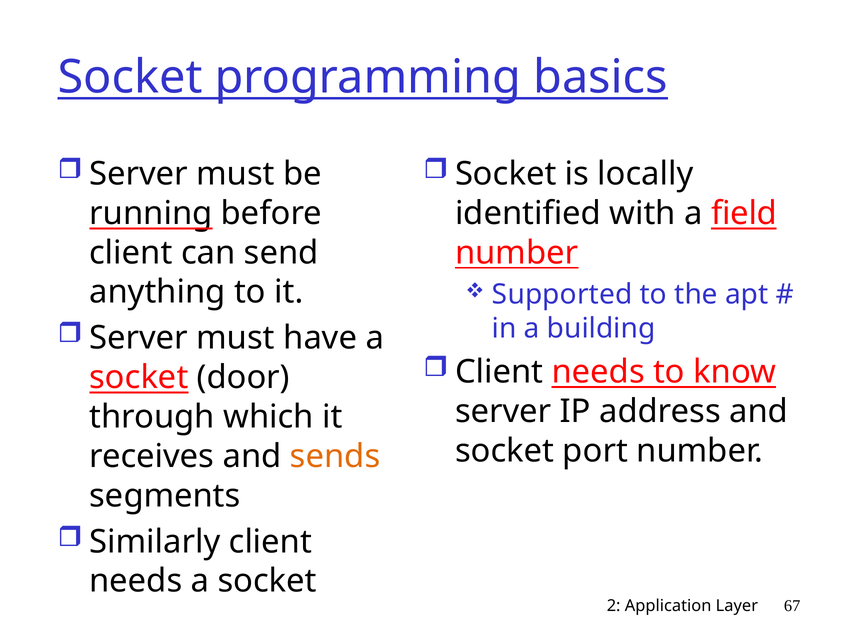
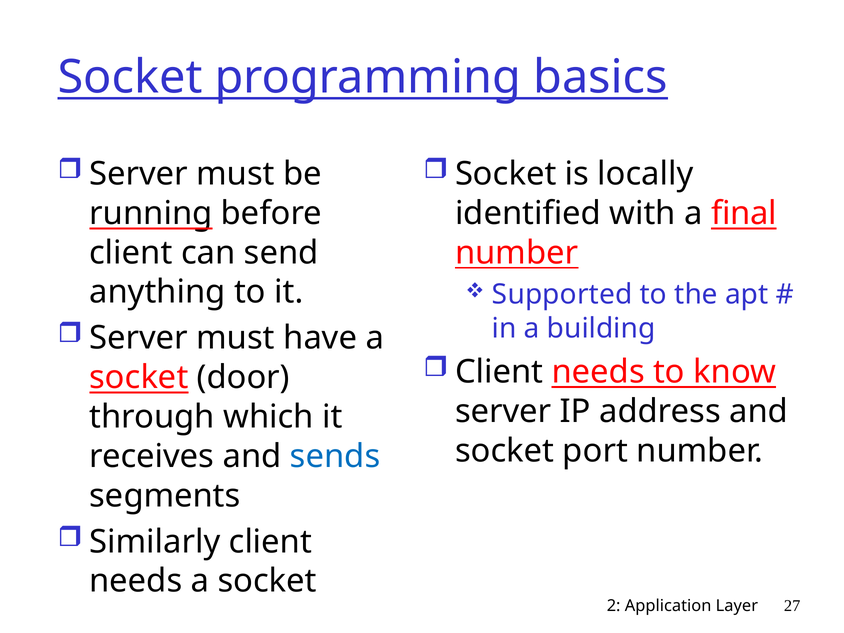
field: field -> final (744, 213)
sends colour: orange -> blue (335, 456)
67: 67 -> 27 (792, 606)
